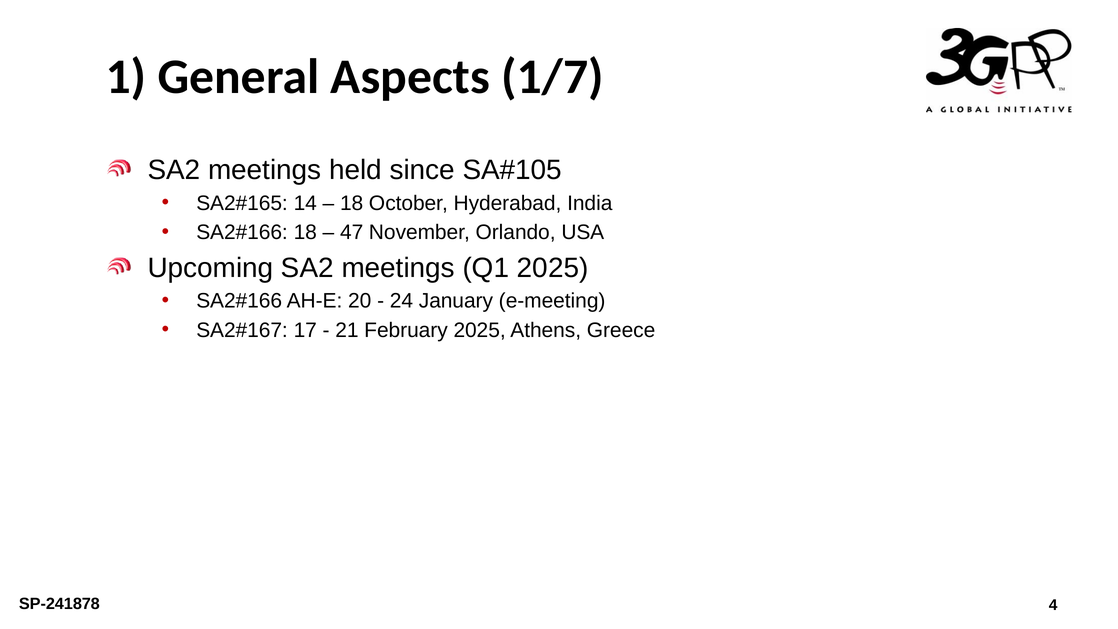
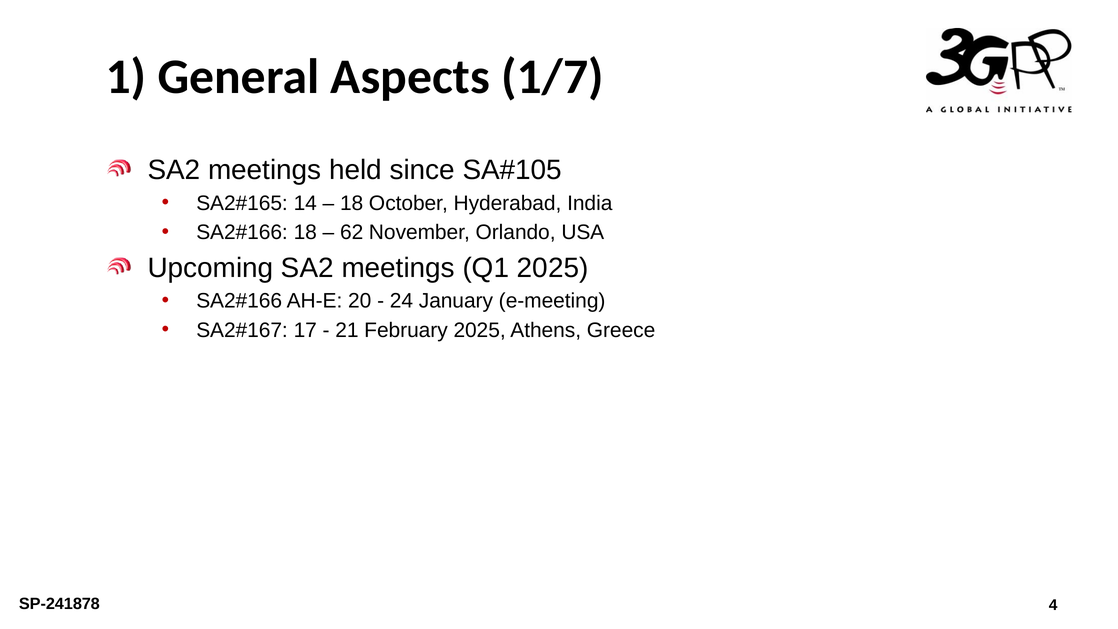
47: 47 -> 62 (352, 232)
